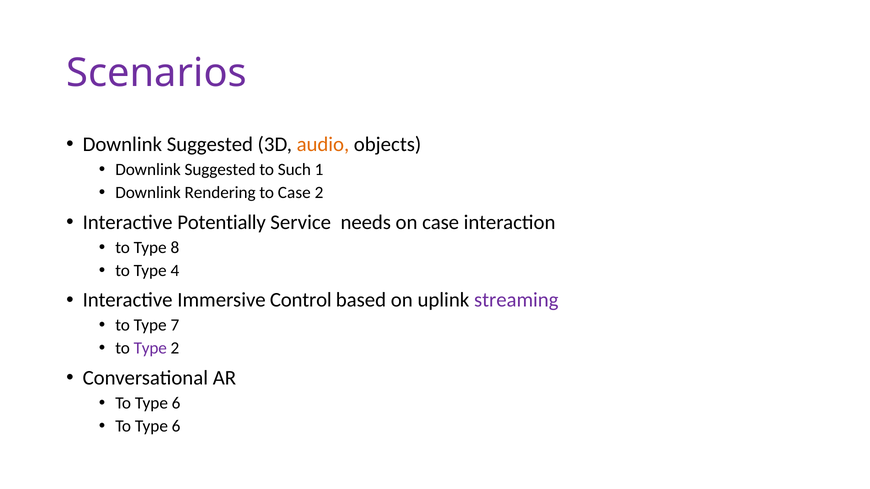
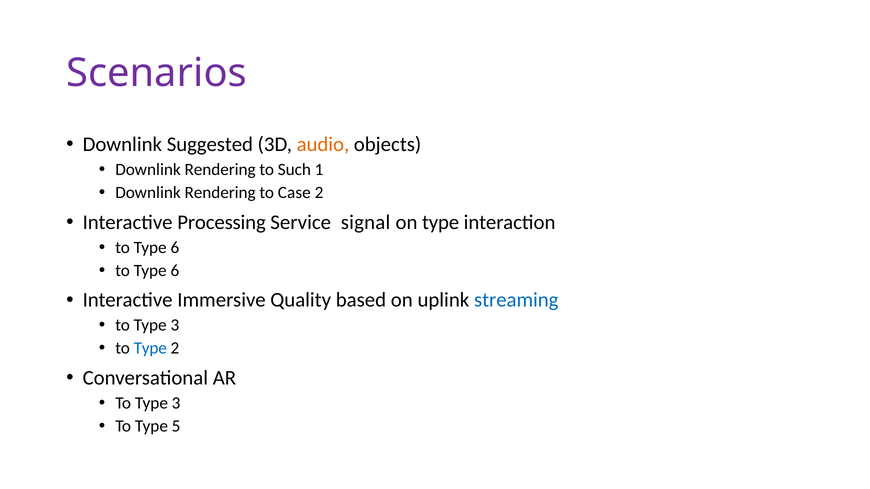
Suggested: Suggested -> Rendering (220, 170)
Potentially: Potentially -> Processing (222, 222)
needs: needs -> signal (366, 222)
on case: case -> type (441, 222)
8: 8 -> 6 (175, 248)
4: 4 -> 6 (175, 271)
Control: Control -> Quality (301, 300)
streaming colour: purple -> blue (516, 300)
7: 7 -> 3 (175, 325)
Type colour: purple -> blue (150, 348)
6: 6 -> 3 (176, 403)
6: 6 -> 5 (176, 426)
